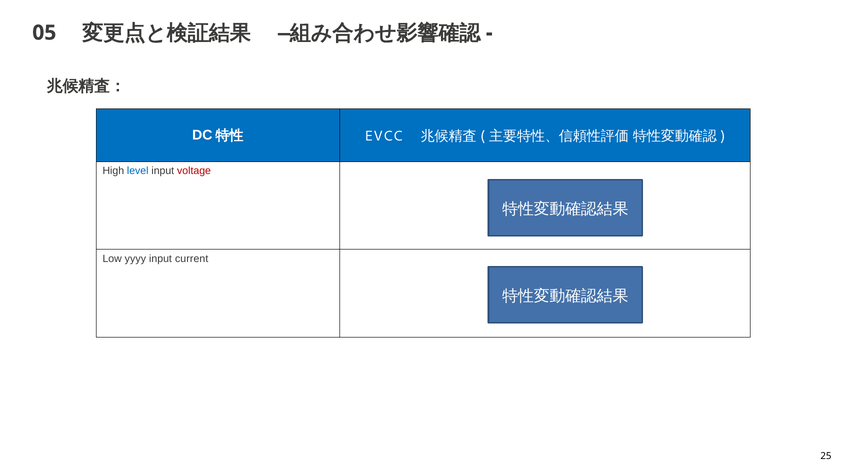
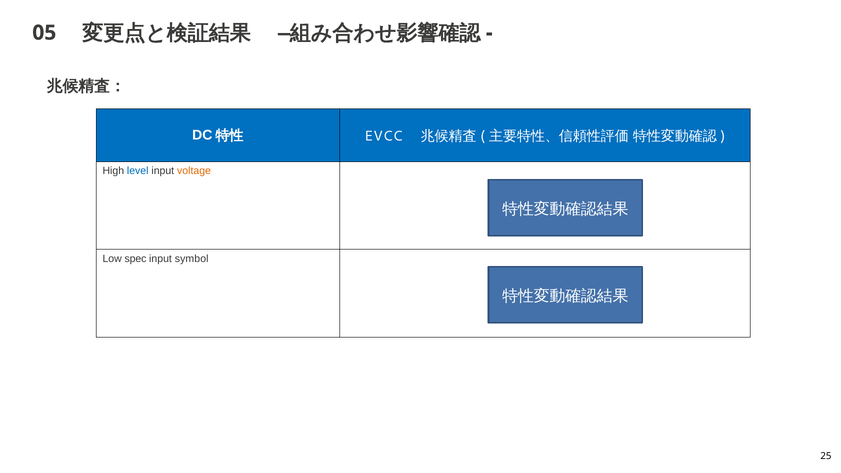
voltage colour: red -> orange (194, 171)
yyyy: yyyy -> spec (135, 259)
current: current -> symbol (192, 259)
